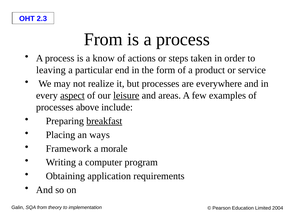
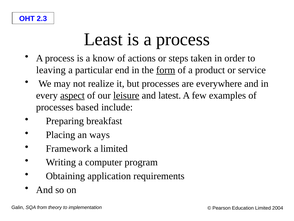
From: From -> Least (103, 39)
form underline: none -> present (166, 70)
areas: areas -> latest (170, 95)
above: above -> based (87, 107)
breakfast underline: present -> none (104, 121)
a morale: morale -> limited (114, 148)
